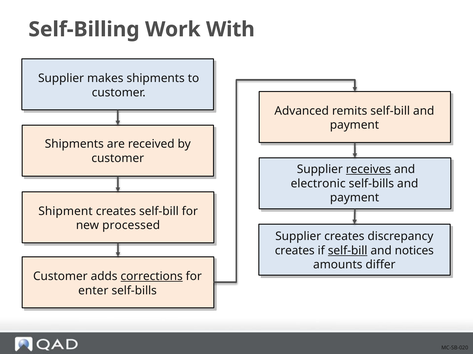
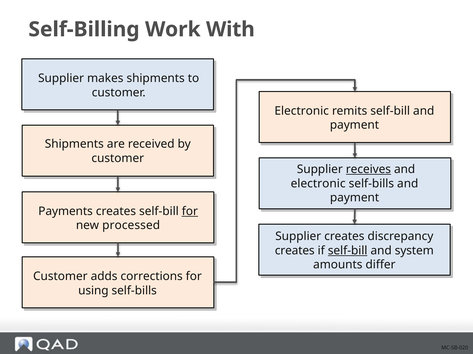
Advanced: Advanced -> Electronic (302, 111)
Shipment: Shipment -> Payments (66, 212)
for underline: none -> present (190, 212)
notices: notices -> system (414, 251)
corrections underline: present -> none (152, 277)
enter: enter -> using (93, 291)
